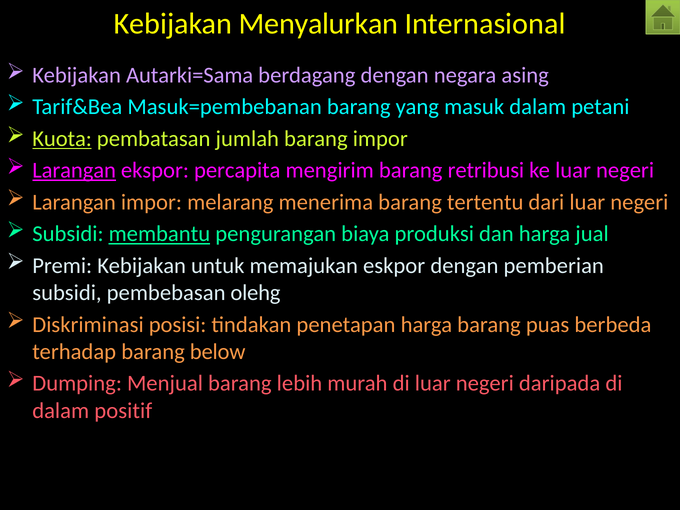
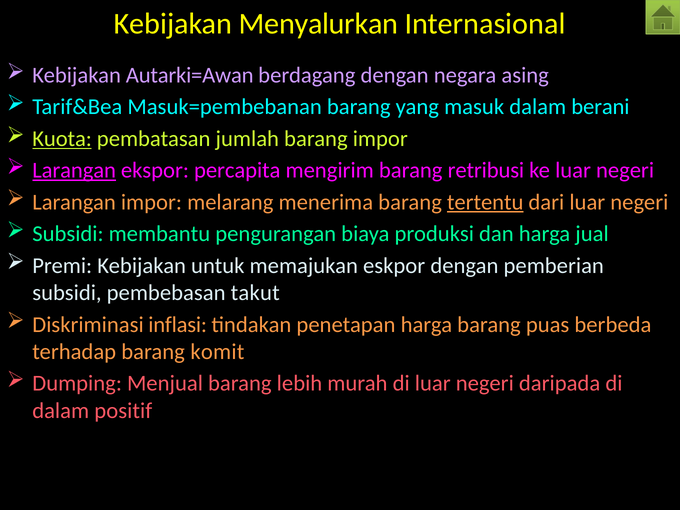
Autarki=Sama: Autarki=Sama -> Autarki=Awan (190, 75)
petani: petani -> berani (600, 107)
tertentu underline: none -> present (485, 202)
membantu underline: present -> none (159, 234)
olehg: olehg -> takut (255, 293)
posisi: posisi -> inflasi (178, 325)
below: below -> komit (217, 352)
